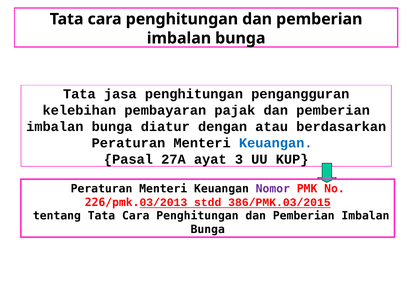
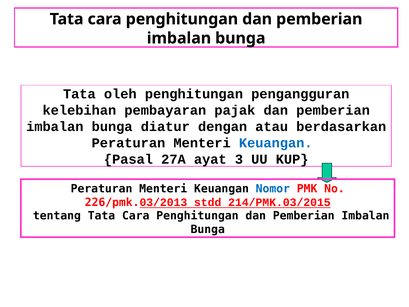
jasa: jasa -> oleh (120, 94)
Nomor colour: purple -> blue (273, 188)
386/PMK.03/2015: 386/PMK.03/2015 -> 214/PMK.03/2015 (279, 202)
